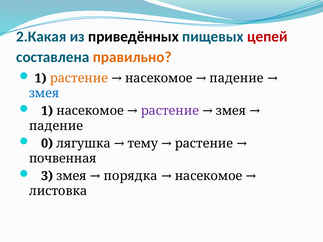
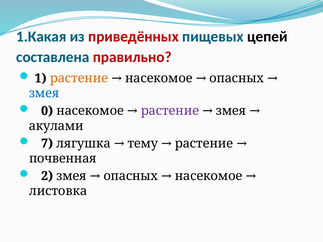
2.Какая: 2.Какая -> 1.Какая (41, 37)
приведённых colour: black -> red (133, 37)
цепей colour: red -> black (267, 37)
правильно colour: orange -> red (132, 57)
насекомое падение: падение -> опасных (237, 78)
1: 1 -> 0 (47, 111)
падение: падение -> акулами (56, 126)
0: 0 -> 7 (47, 144)
3: 3 -> 2 (47, 176)
змея порядка: порядка -> опасных (131, 176)
